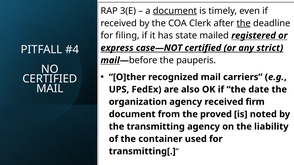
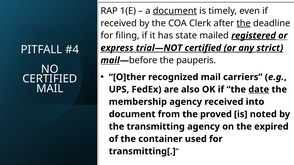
3(E: 3(E -> 1(E (128, 11)
registered underline: none -> present (254, 36)
case—NOT: case—NOT -> trial—NOT (159, 48)
date underline: none -> present (259, 90)
organization: organization -> membership (138, 102)
firm: firm -> into (255, 102)
liability: liability -> expired (271, 127)
